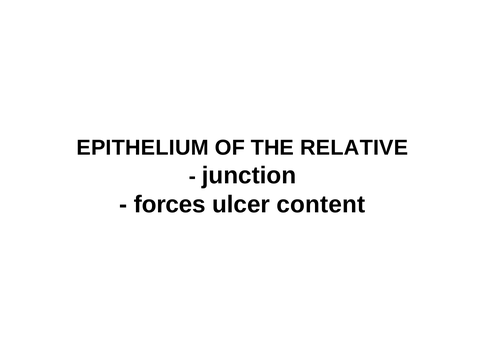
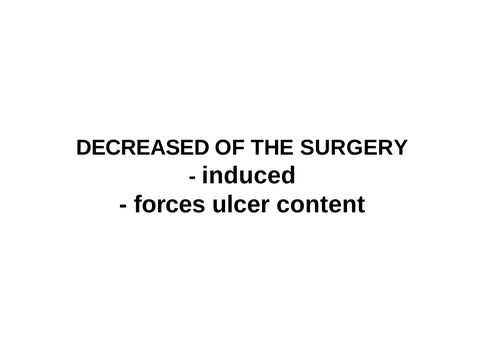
EPITHELIUM: EPITHELIUM -> DECREASED (143, 148)
RELATIVE: RELATIVE -> SURGERY (354, 148)
junction: junction -> induced (249, 175)
